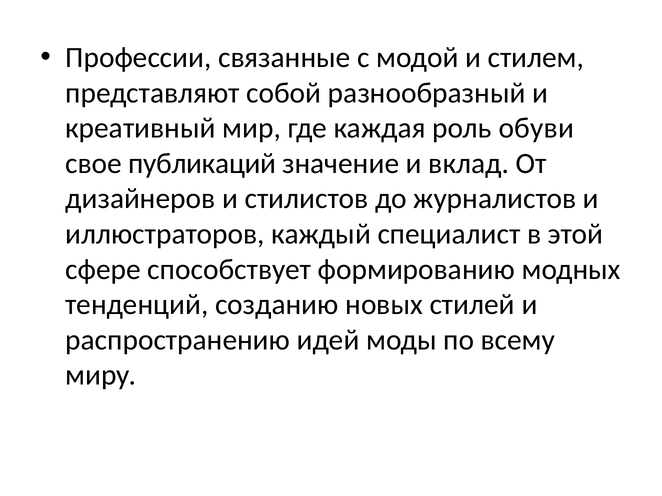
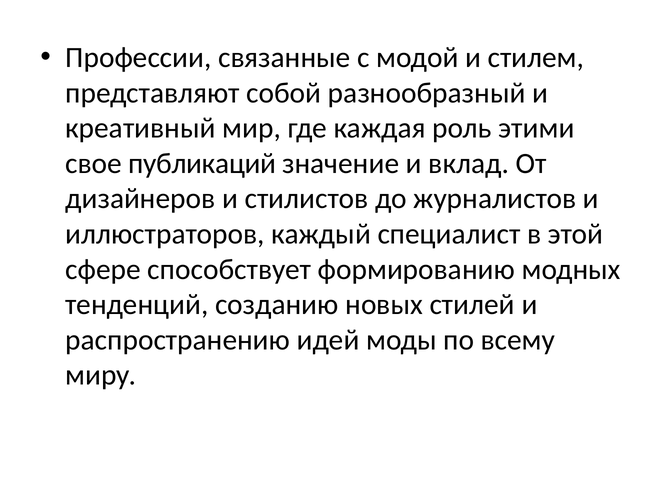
обуви: обуви -> этими (536, 128)
